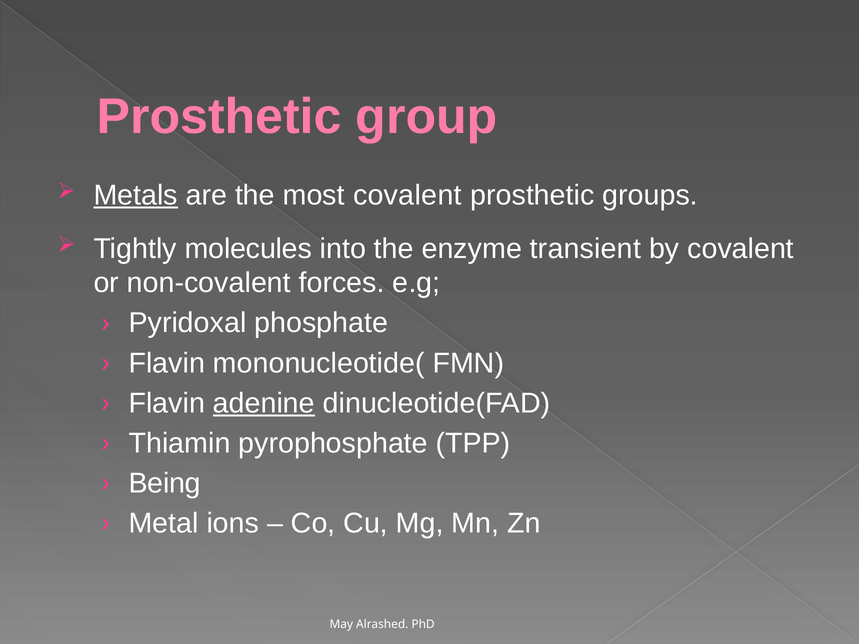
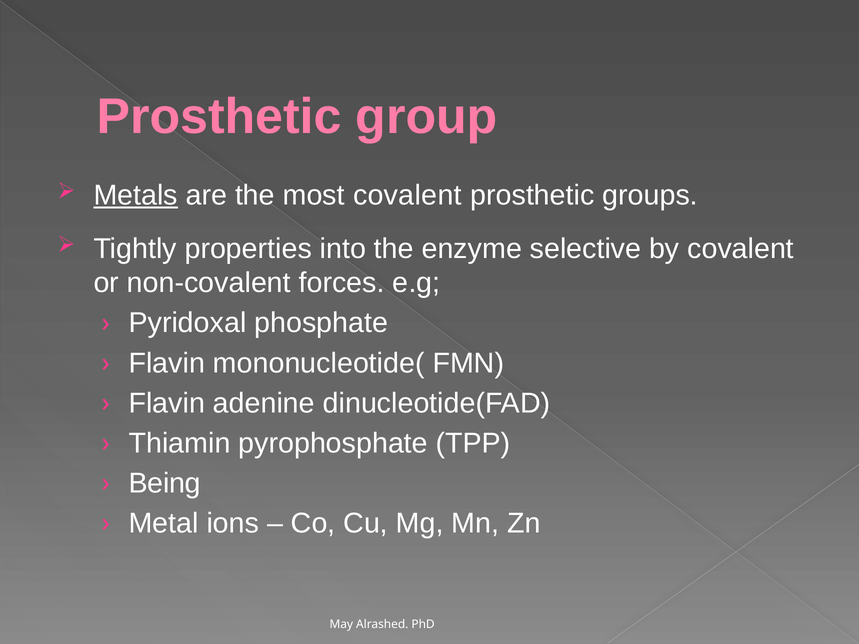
molecules: molecules -> properties (248, 249)
transient: transient -> selective (585, 249)
adenine underline: present -> none (264, 403)
